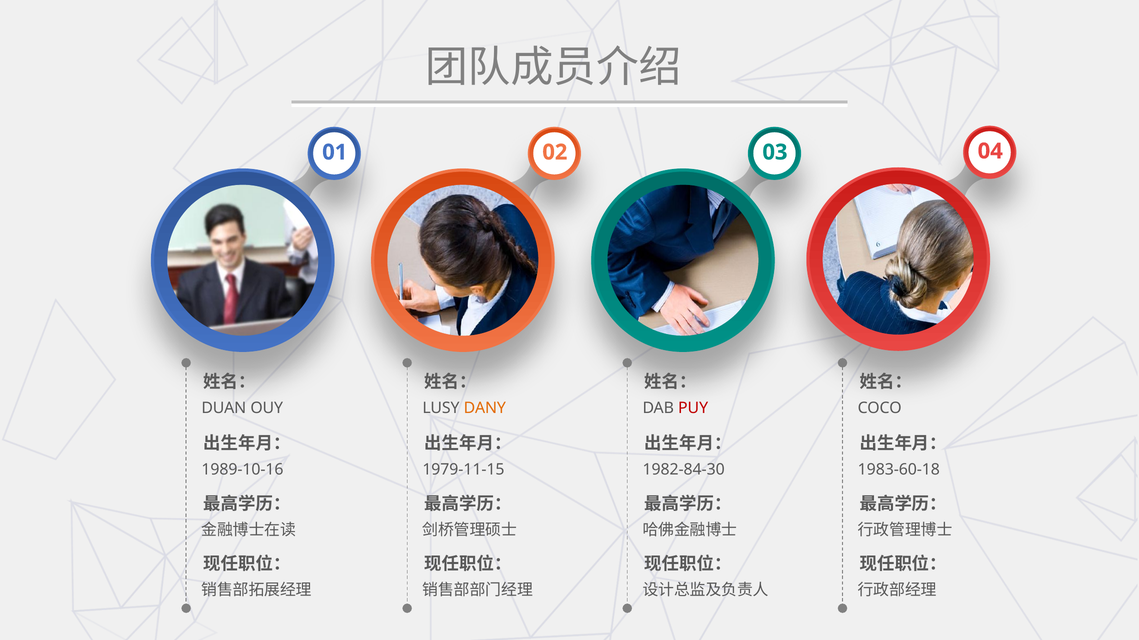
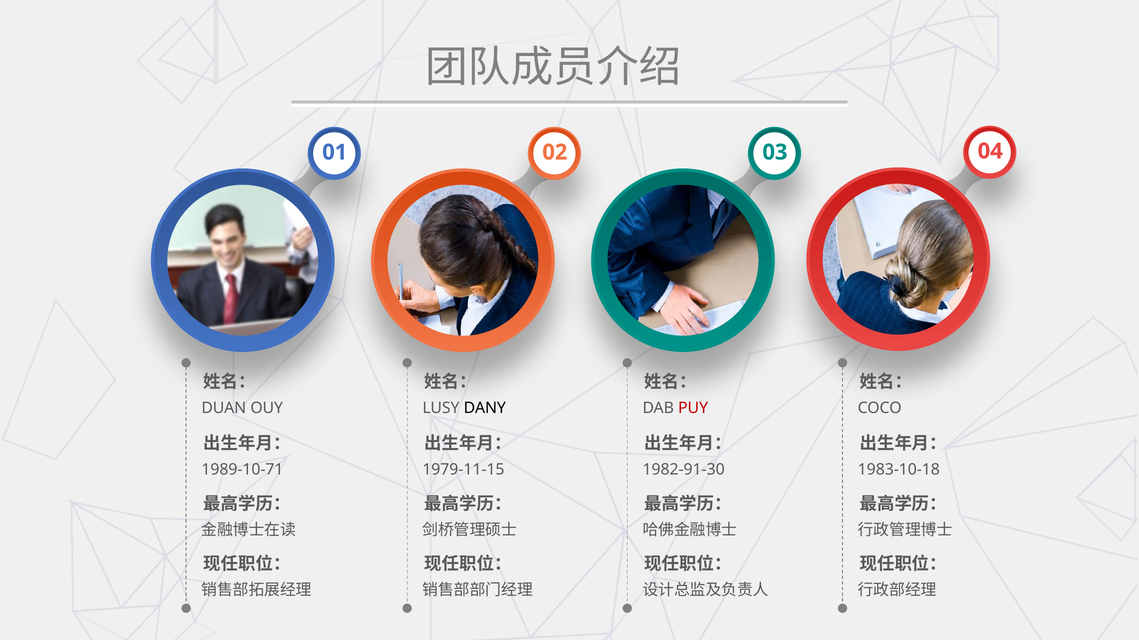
DANY colour: orange -> black (485, 409)
1989-10-16: 1989-10-16 -> 1989-10-71 (242, 470)
1982-84-30: 1982-84-30 -> 1982-91-30 (684, 470)
1983-60-18: 1983-60-18 -> 1983-10-18 (899, 470)
